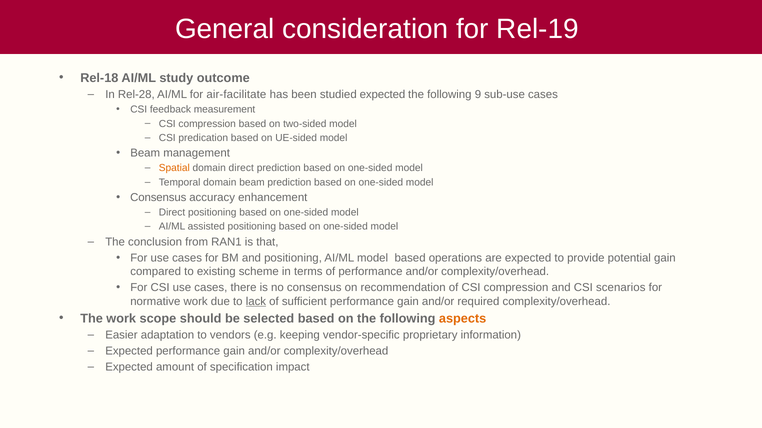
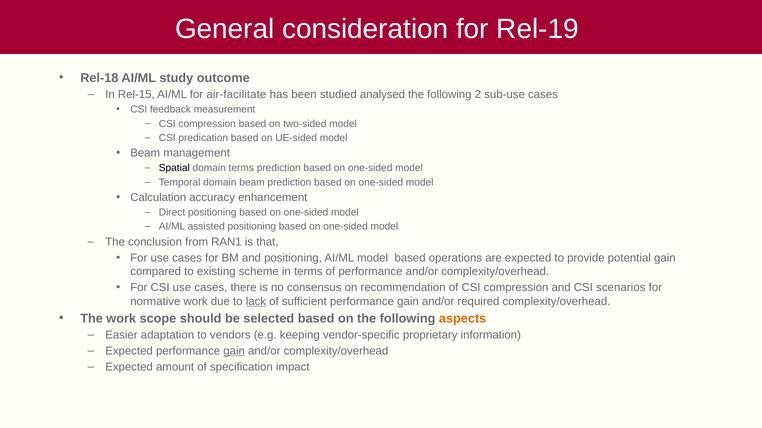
Rel-28: Rel-28 -> Rel-15 (136, 95)
studied expected: expected -> analysed (382, 95)
9: 9 -> 2 (478, 95)
Spatial colour: orange -> black (174, 168)
domain direct: direct -> terms (241, 168)
Consensus: Consensus -> Calculation (158, 198)
gain underline: none -> present (234, 352)
